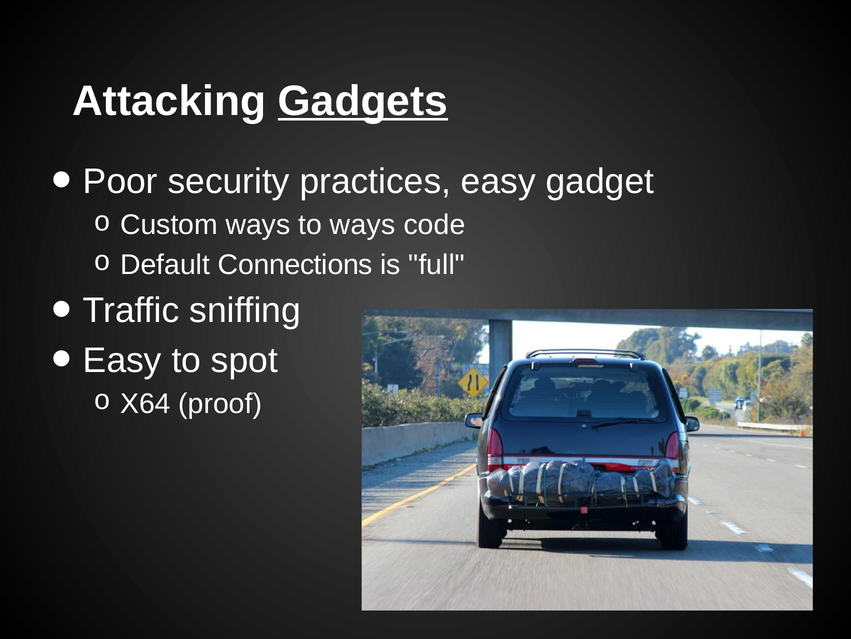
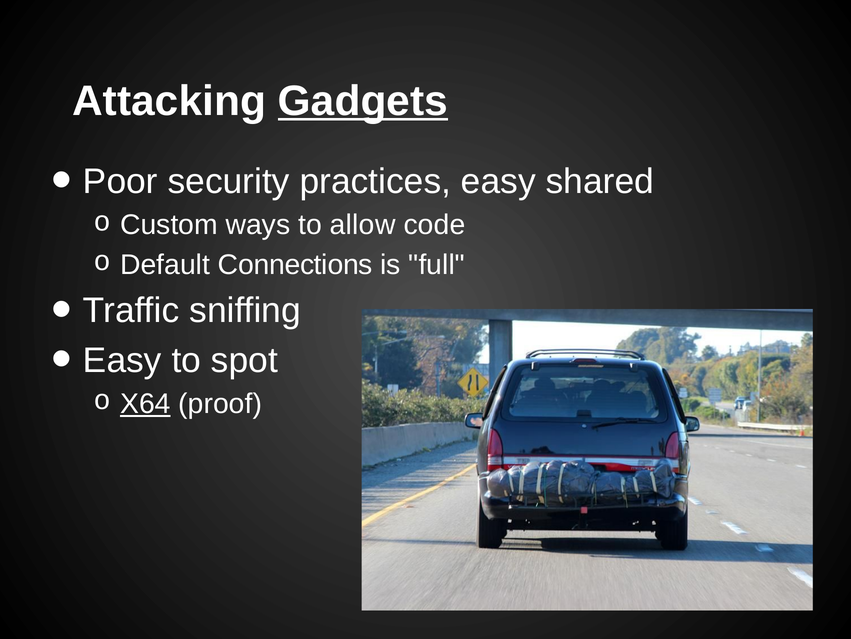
gadget: gadget -> shared (600, 181)
to ways: ways -> allow (363, 225)
X64 underline: none -> present (145, 403)
